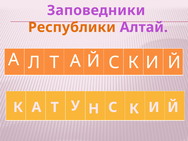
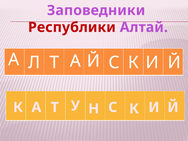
Республики colour: orange -> red (72, 27)
